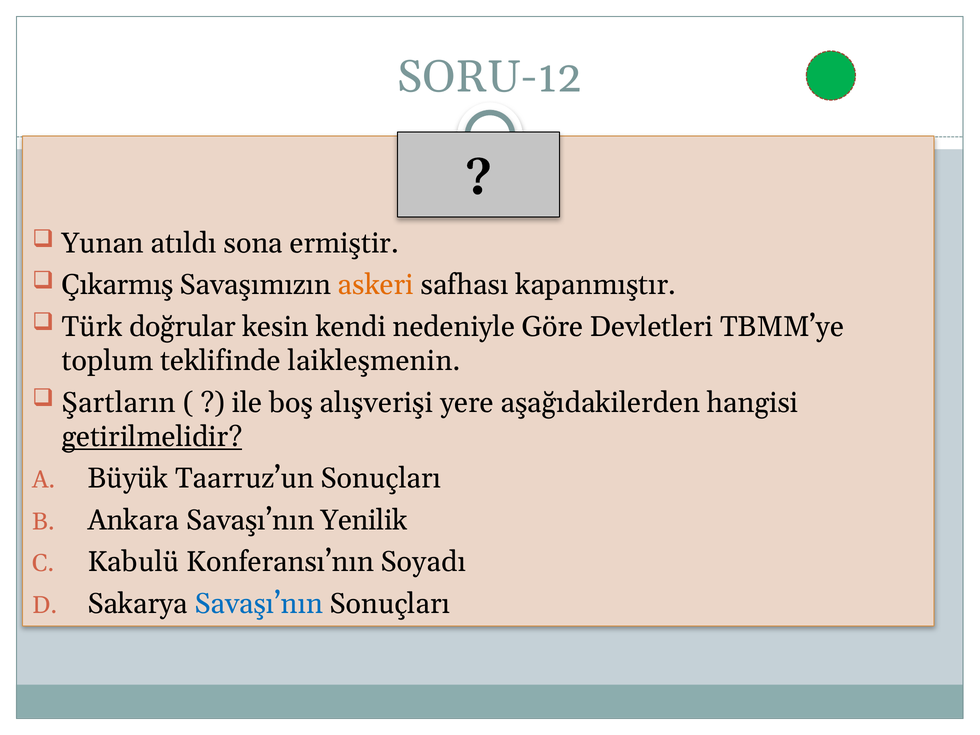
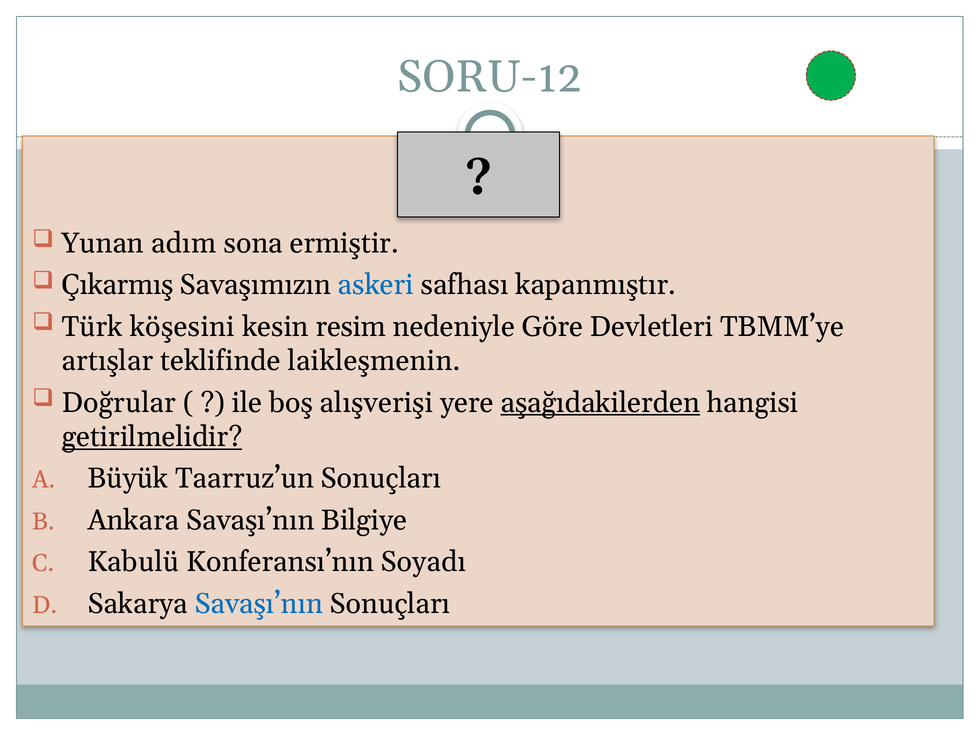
atıldı: atıldı -> adım (184, 243)
askeri colour: orange -> blue (376, 285)
doğrular: doğrular -> köşesini (182, 327)
kendi: kendi -> resim (351, 327)
toplum: toplum -> artışlar (108, 361)
Şartların: Şartların -> Doğrular (119, 403)
aşağıdakilerden underline: none -> present (600, 403)
Yenilik: Yenilik -> Bilgiye (364, 520)
